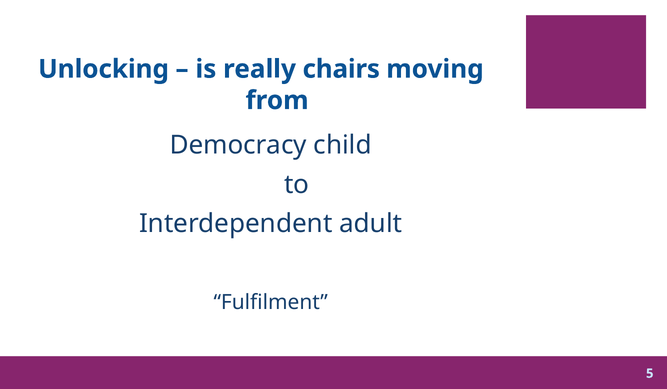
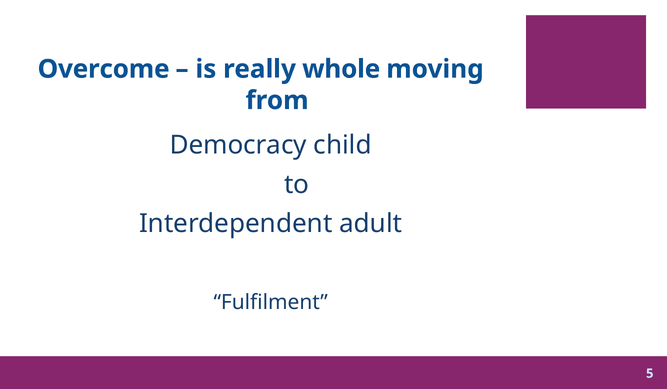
Unlocking: Unlocking -> Overcome (104, 69)
chairs: chairs -> whole (341, 69)
